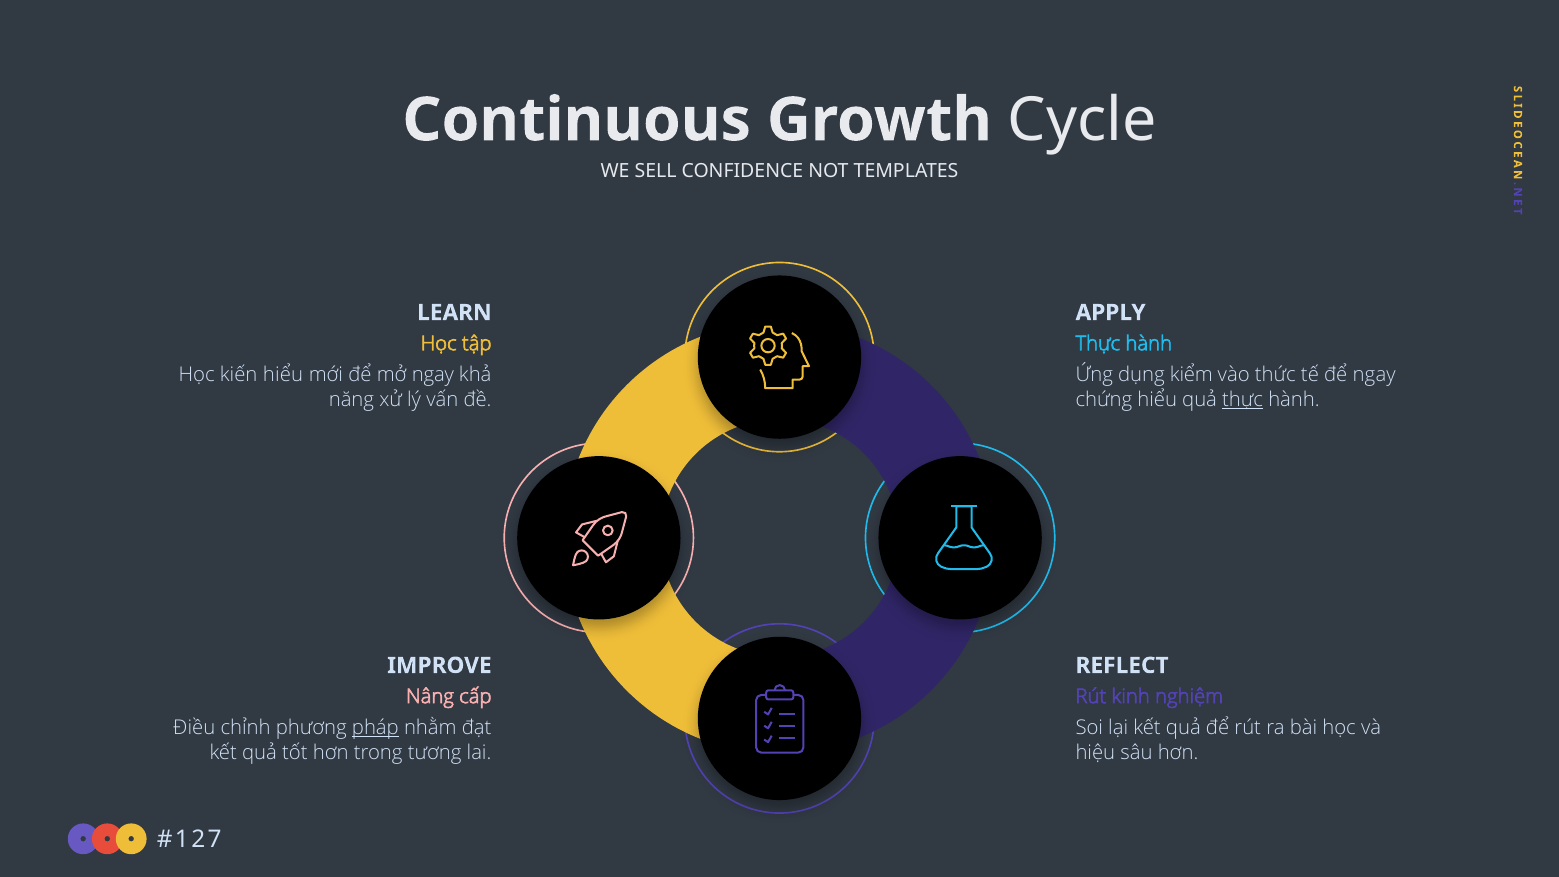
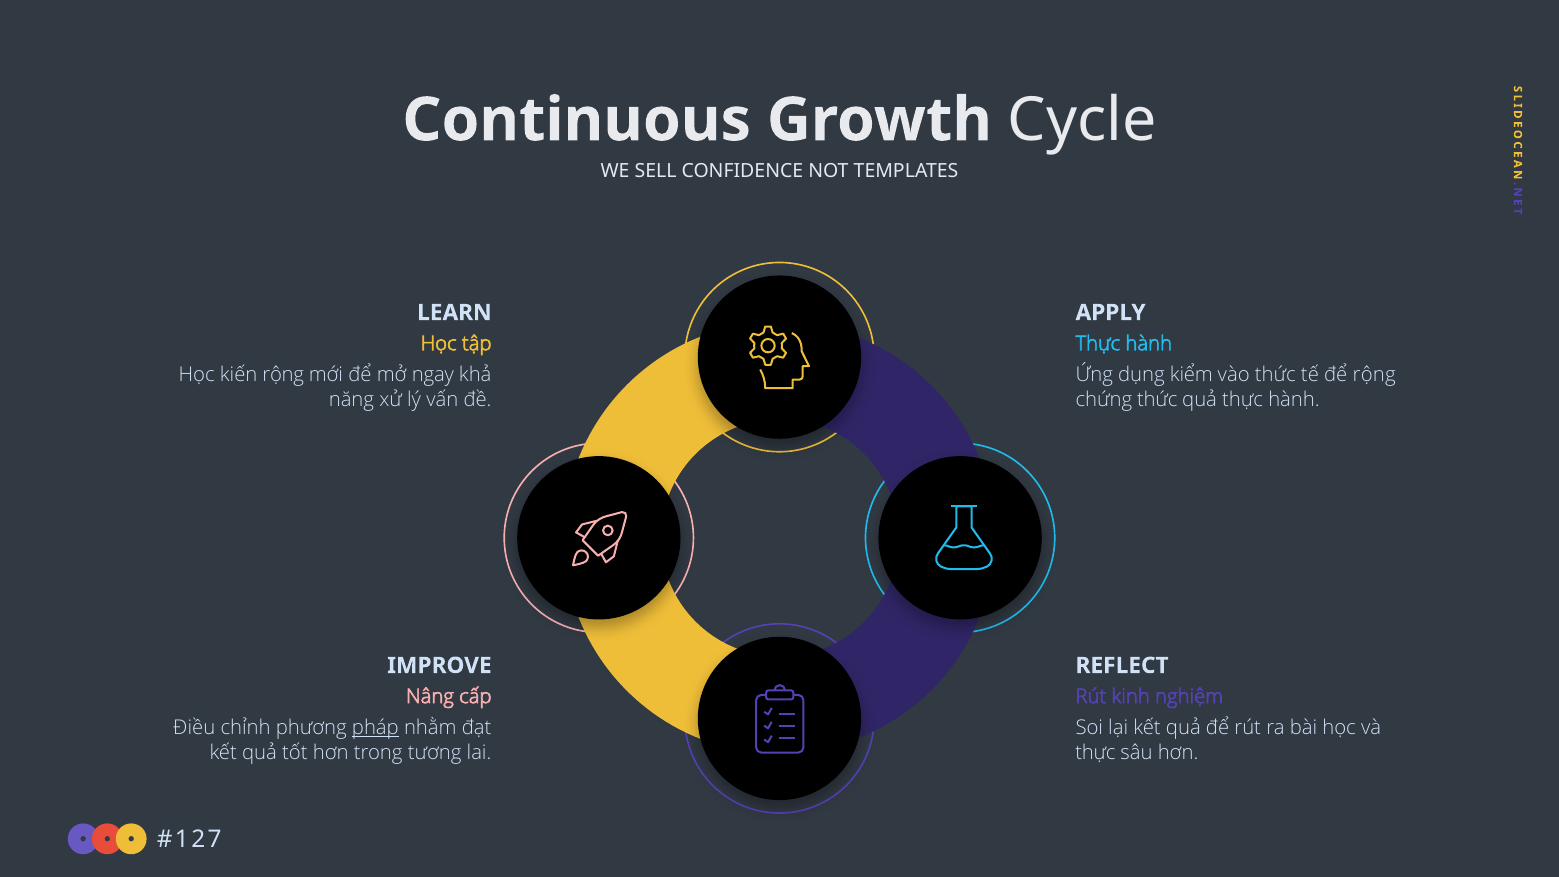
kiến hiểu: hiểu -> rộng (283, 375)
để ngay: ngay -> rộng (1374, 375)
chứng hiểu: hiểu -> thức (1157, 399)
thực underline: present -> none (1243, 399)
hiệu: hiệu -> thực (1095, 752)
